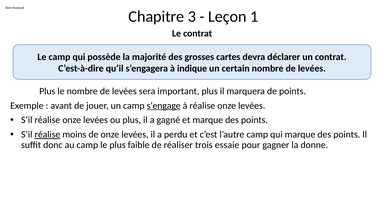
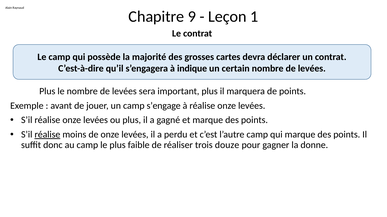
3: 3 -> 9 (192, 17)
s’engage underline: present -> none (164, 106)
essaie: essaie -> douze (227, 145)
